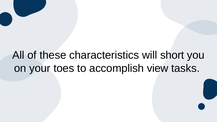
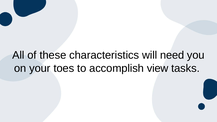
short: short -> need (172, 55)
